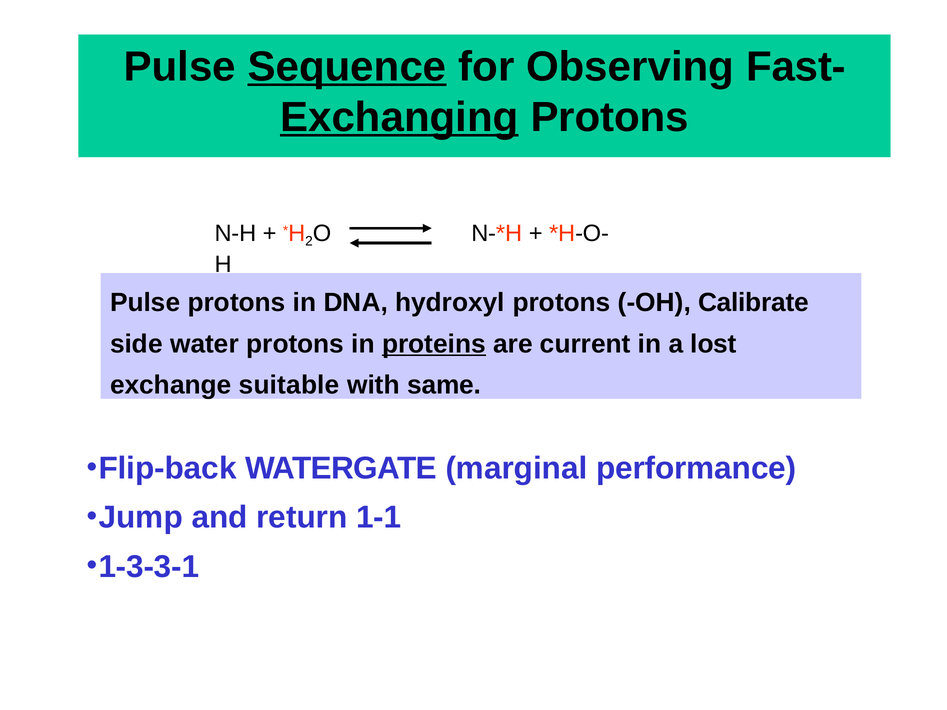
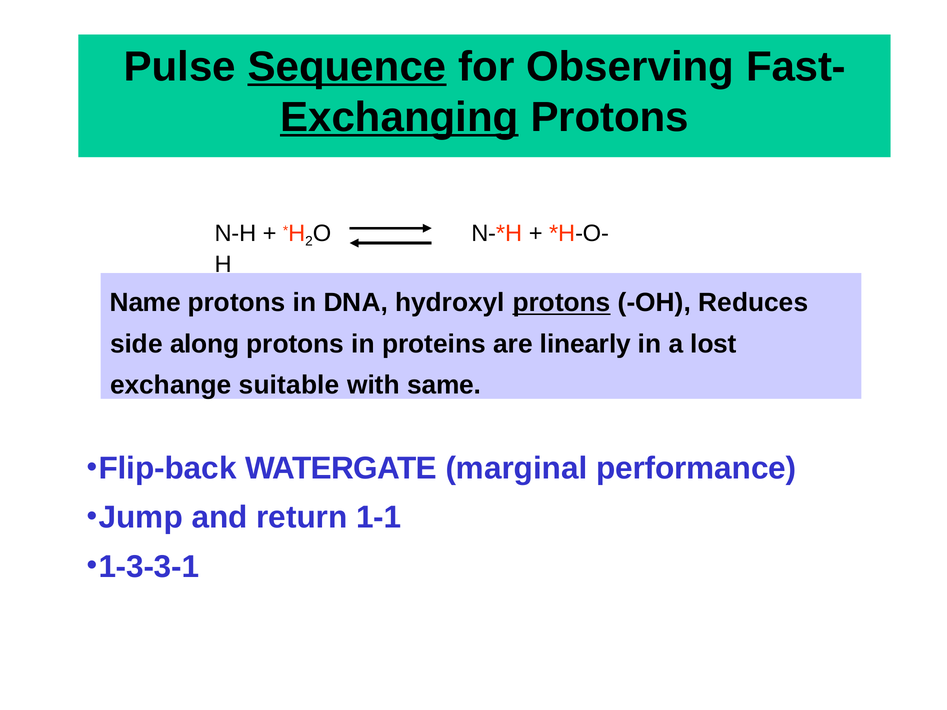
Pulse: Pulse -> Name (145, 303)
protons underline: none -> present (562, 303)
Calibrate: Calibrate -> Reduces (753, 303)
water: water -> along (205, 344)
proteins underline: present -> none (434, 344)
current: current -> linearly (585, 344)
